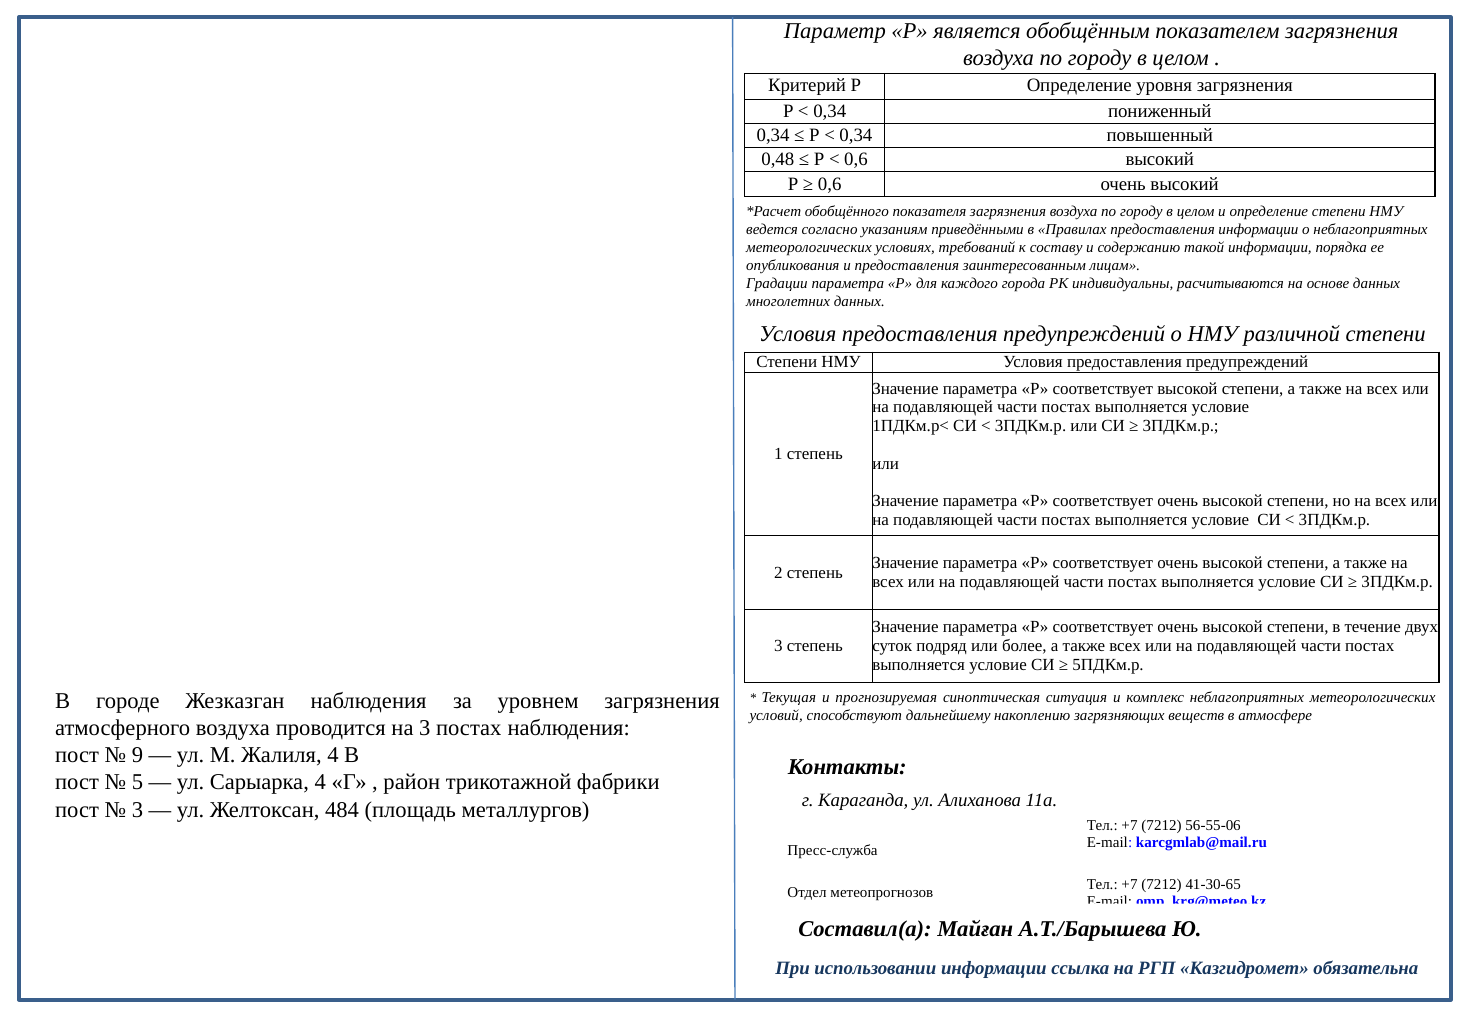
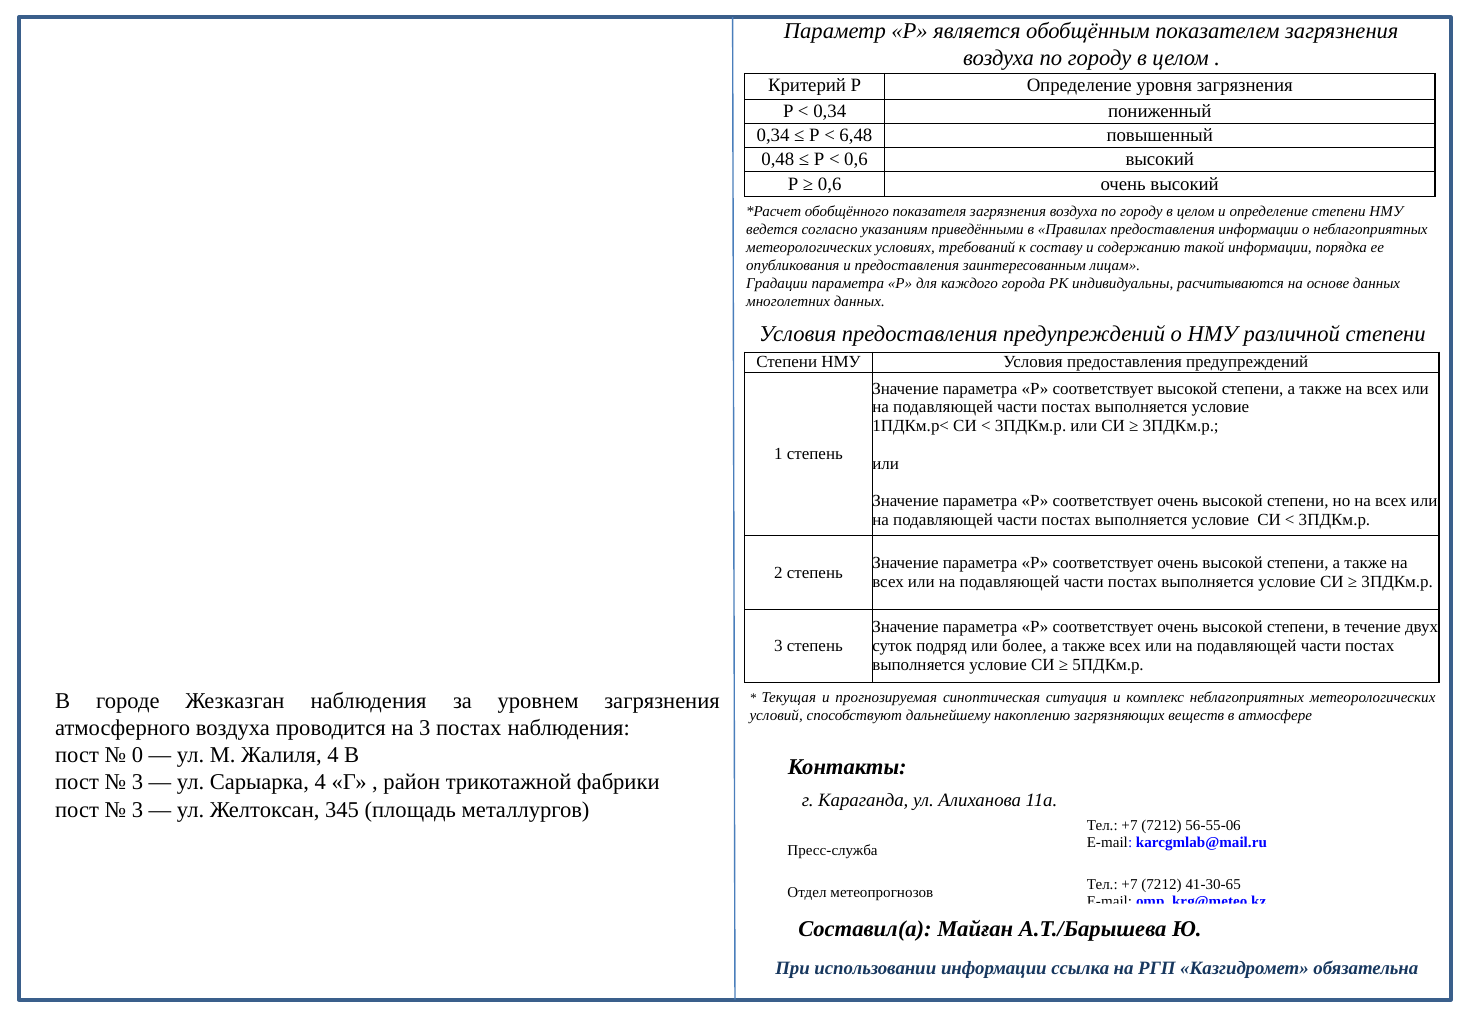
0,34: 0,34 -> 6,48 (856, 135)
9: 9 -> 0 (137, 756)
5: 5 -> 3 (137, 783)
484: 484 -> 345 (342, 810)
